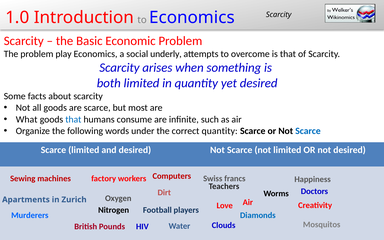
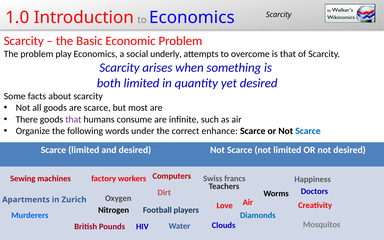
What: What -> There (27, 119)
that colour: blue -> purple (73, 119)
correct quantity: quantity -> enhance (220, 131)
